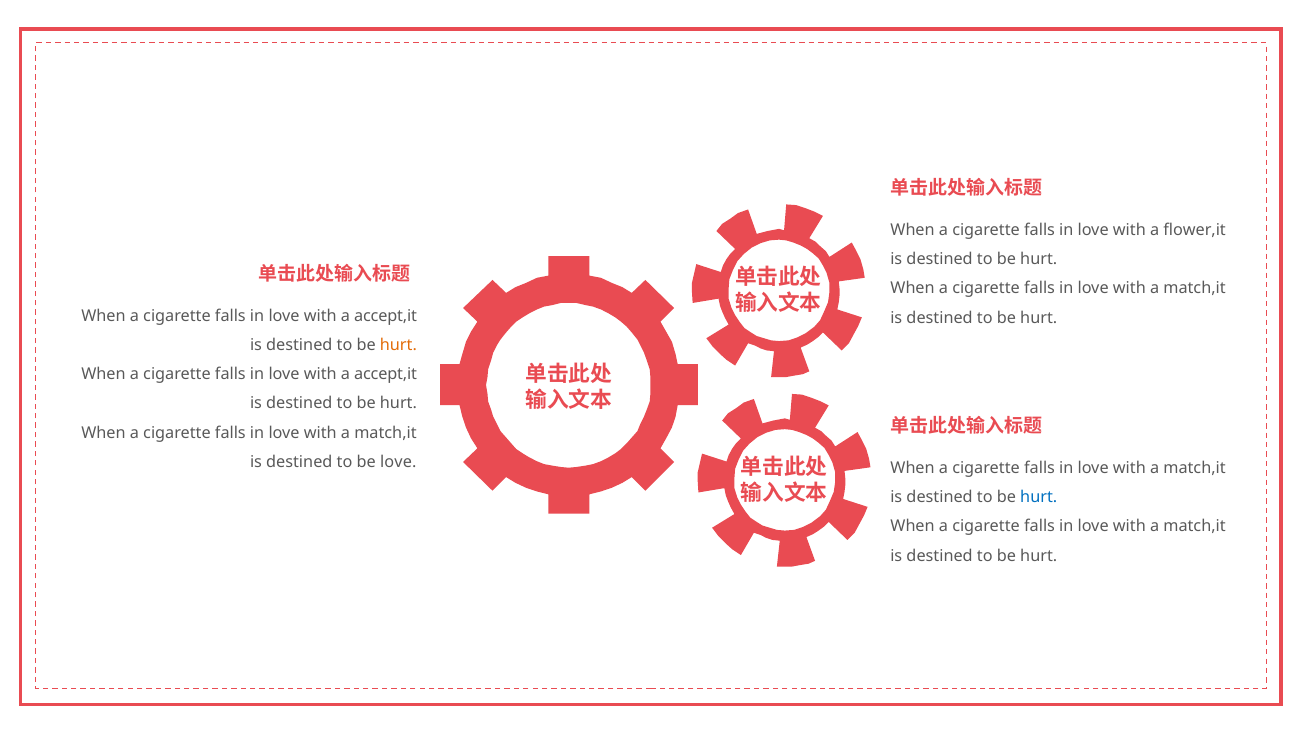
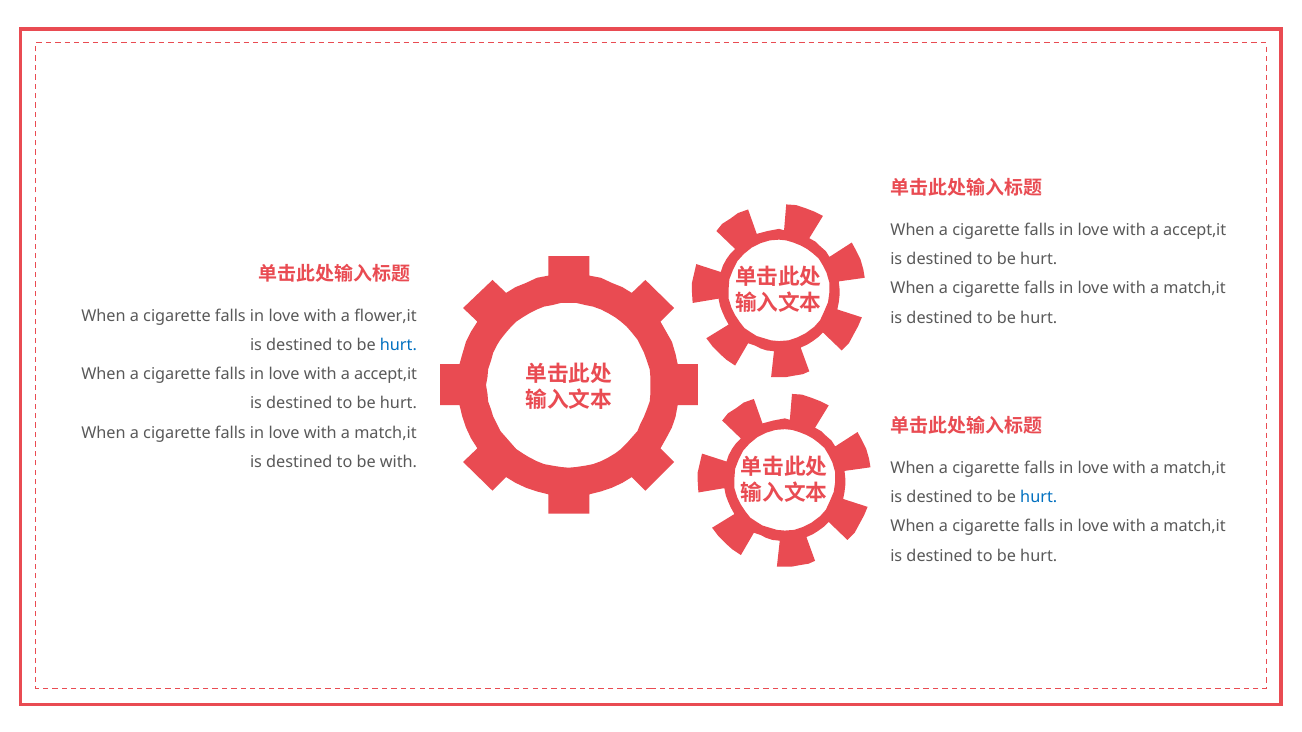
flower,it: flower,it -> accept,it (1195, 230)
accept,it: accept,it -> flower,it (386, 316)
hurt colour: orange -> blue (398, 345)
be love: love -> with (398, 462)
